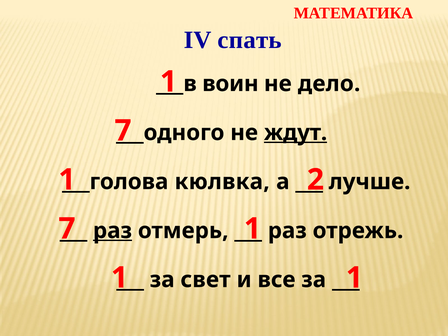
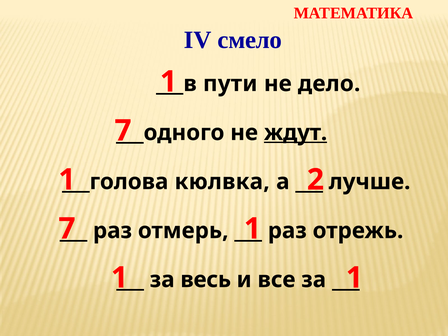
спать: спать -> смело (250, 40)
воин: воин -> пути (230, 84)
раз underline: present -> none (112, 231)
свет: свет -> весь (206, 280)
